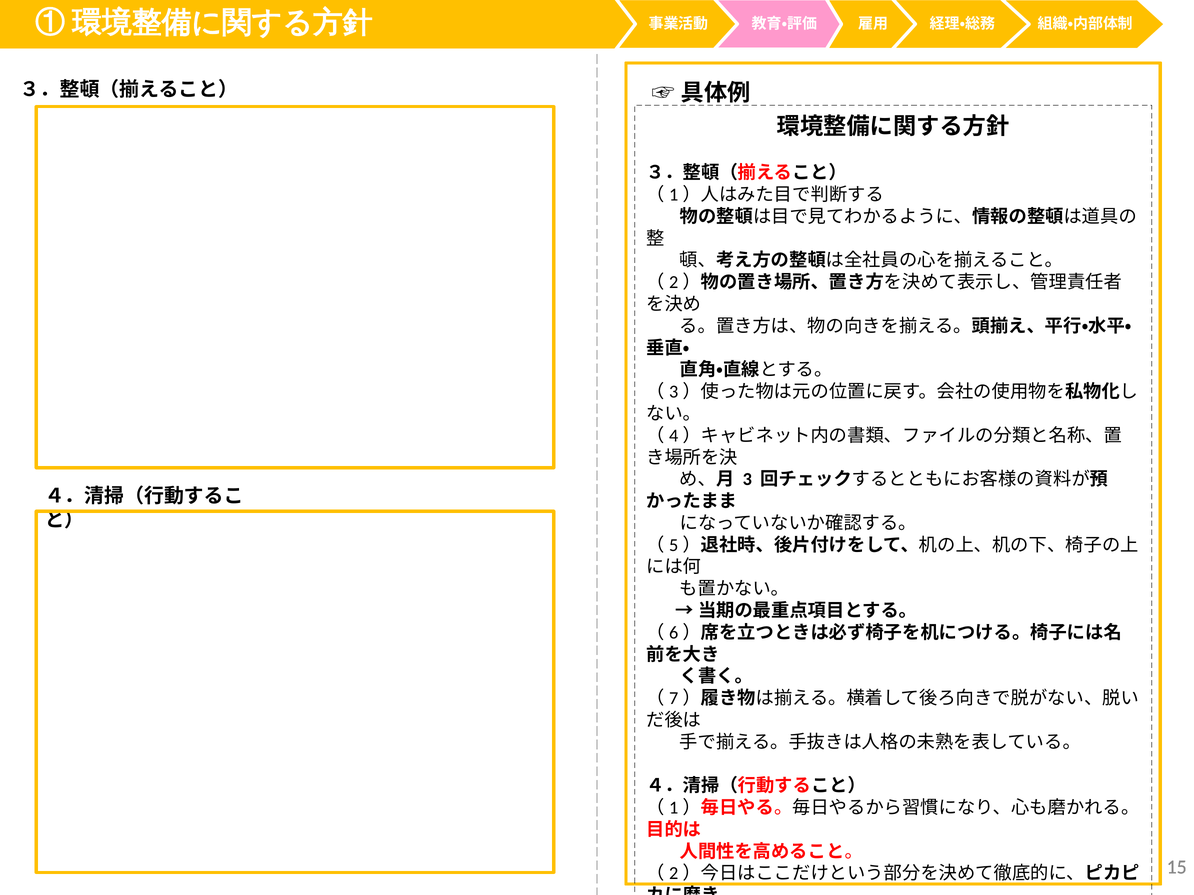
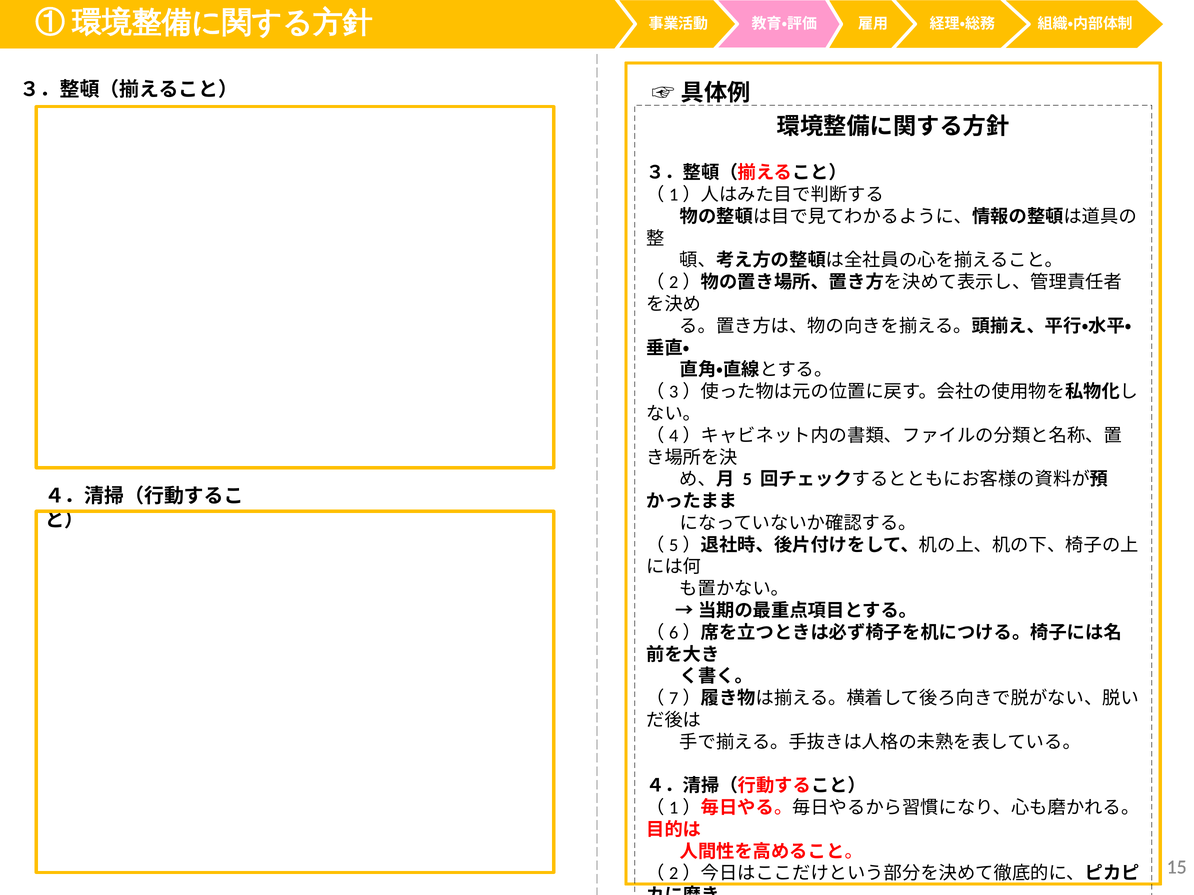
3: 3 -> 5 (747, 480)
